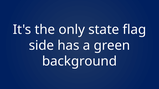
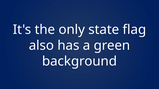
side: side -> also (41, 46)
